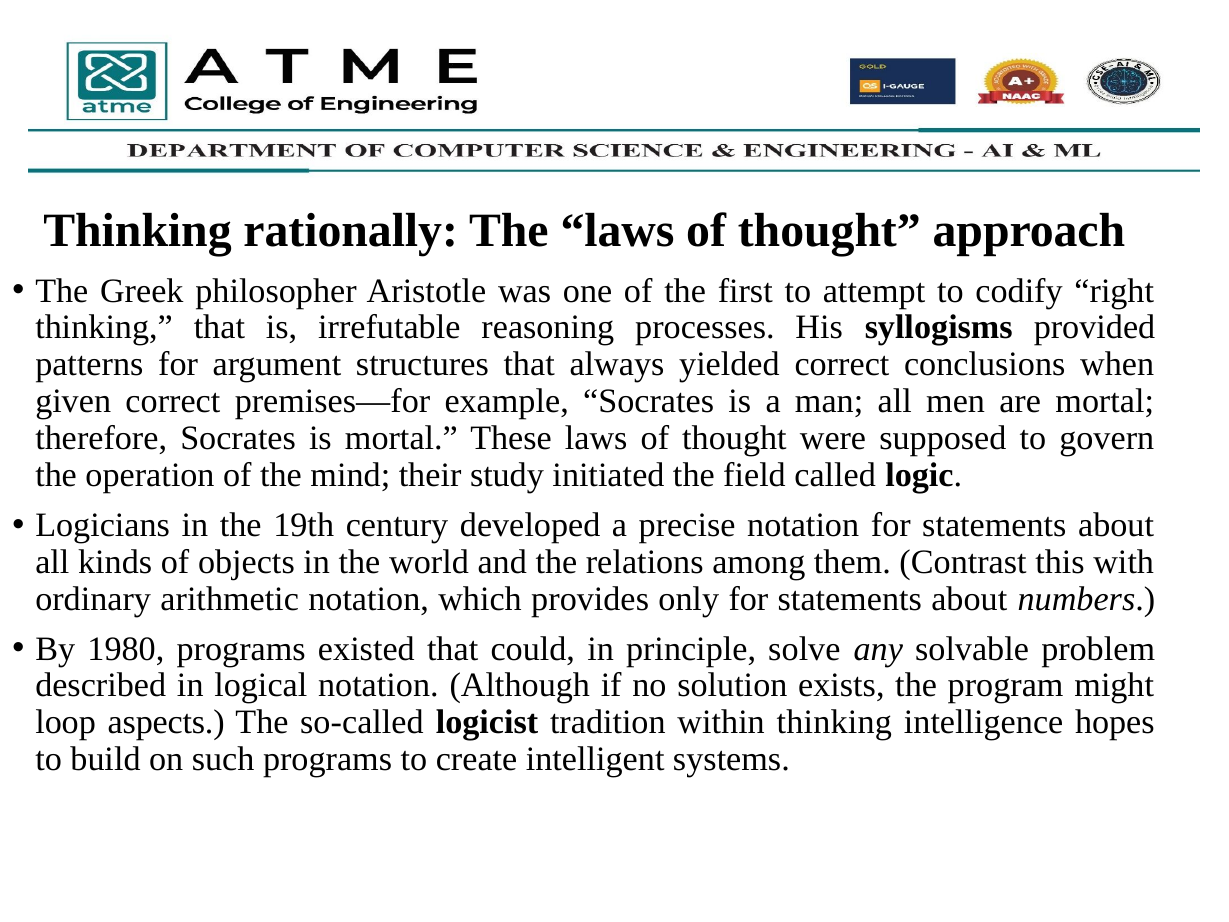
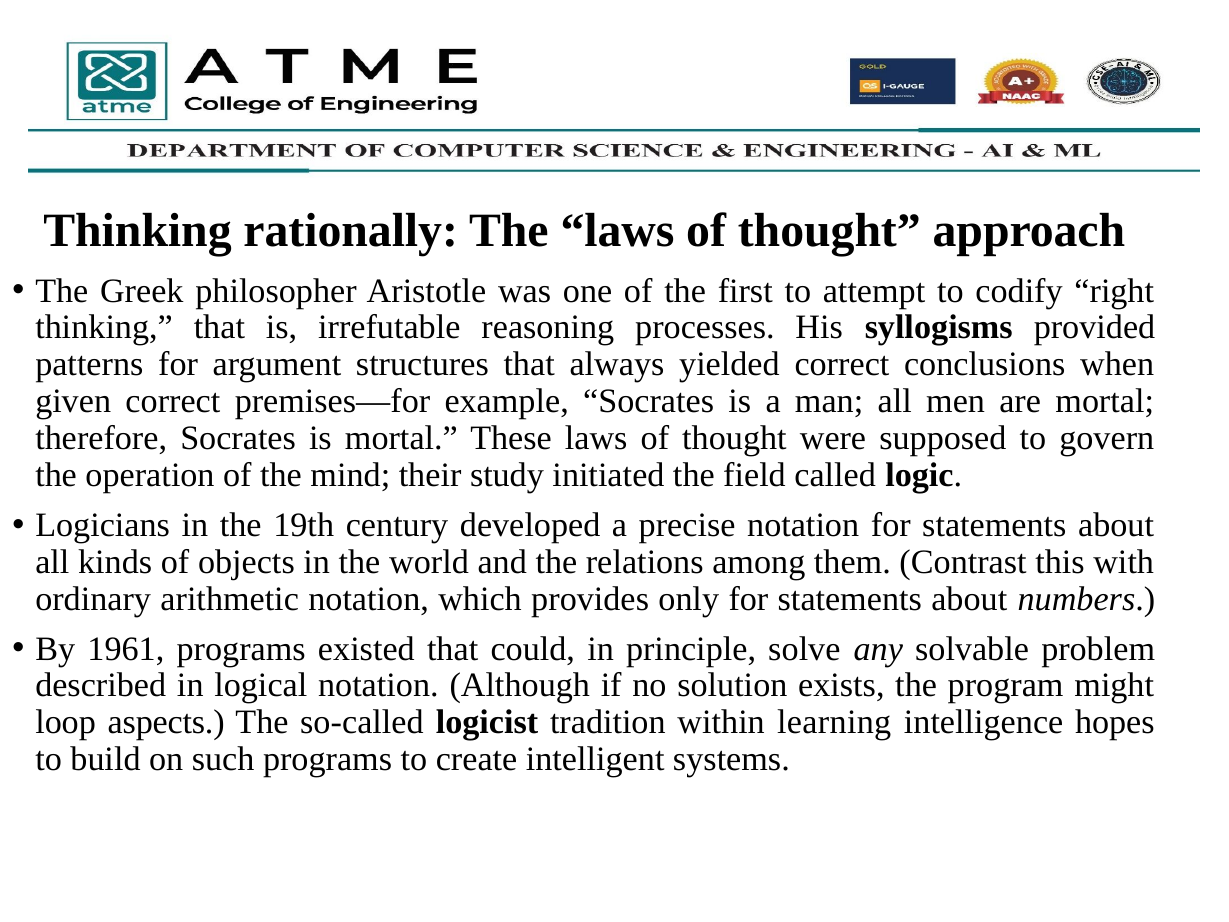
1980: 1980 -> 1961 (126, 649)
within thinking: thinking -> learning (834, 722)
